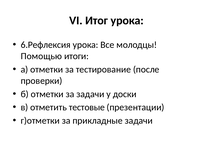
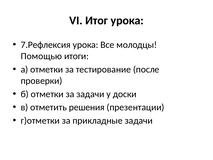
6.Рефлексия: 6.Рефлексия -> 7.Рефлексия (46, 45)
тестовые: тестовые -> решения (87, 107)
